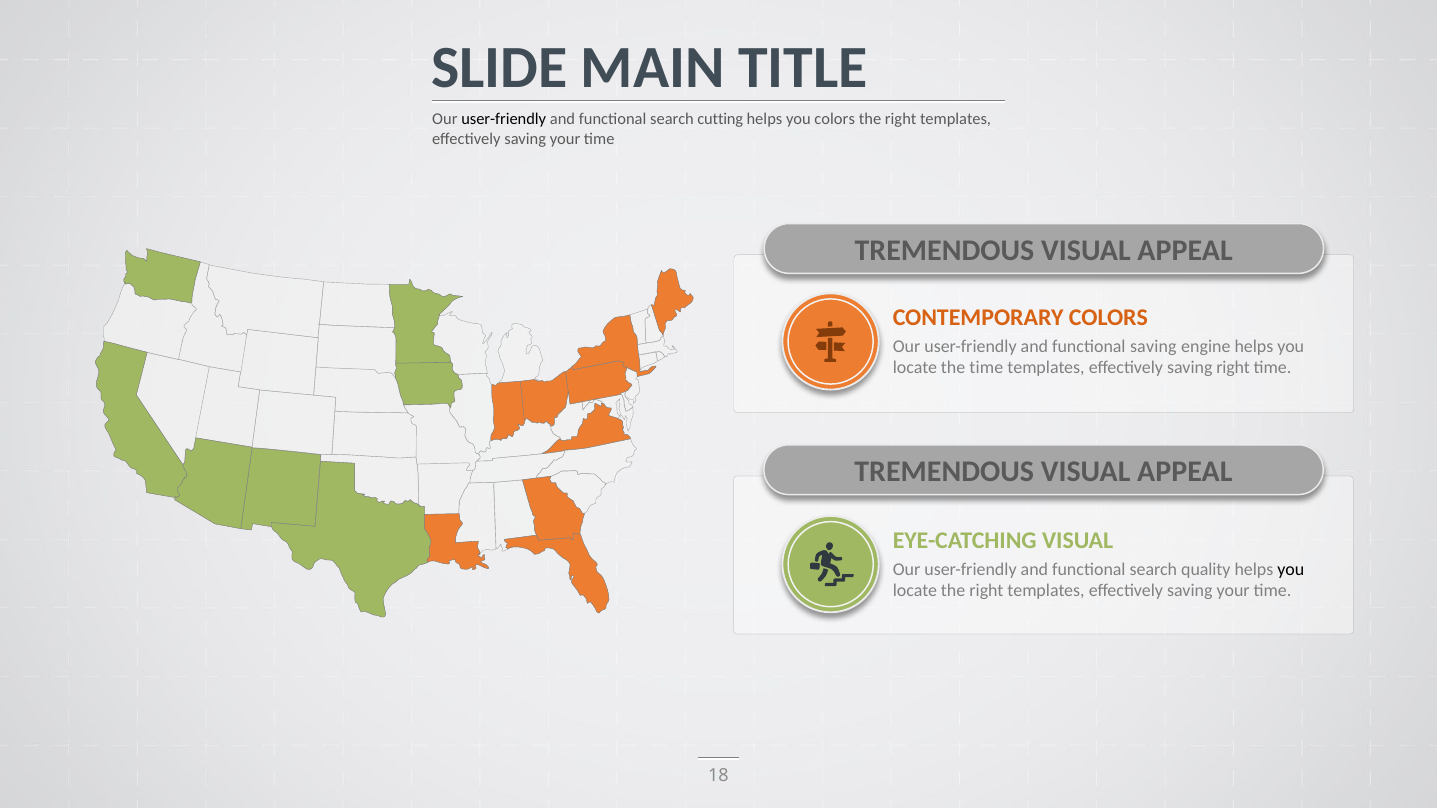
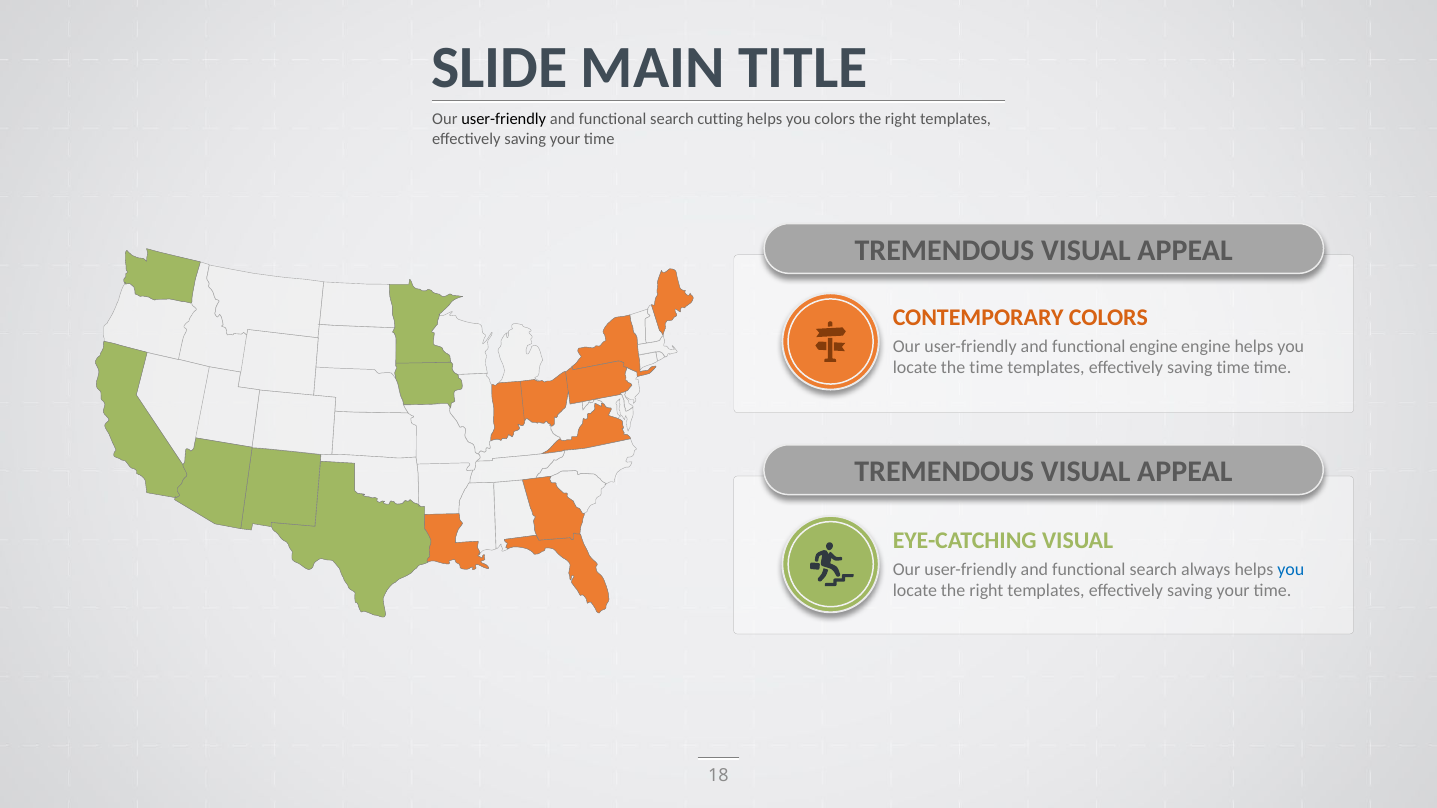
functional saving: saving -> engine (1154, 347)
saving right: right -> time (1233, 368)
quality: quality -> always (1206, 569)
you colour: black -> blue (1291, 569)
